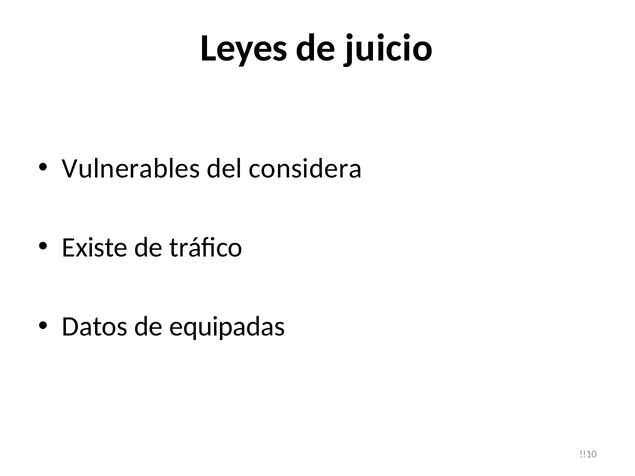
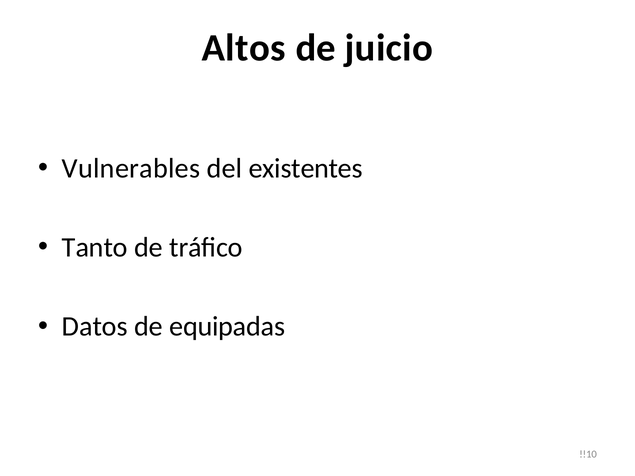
Leyes: Leyes -> Altos (244, 48)
considera: considera -> existentes (306, 169)
Existe: Existe -> Tanto (95, 248)
